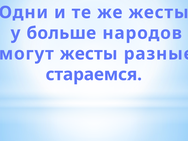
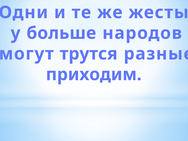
жесты: жесты -> трутся (89, 54)
стараемся: стараемся -> приходим (94, 75)
